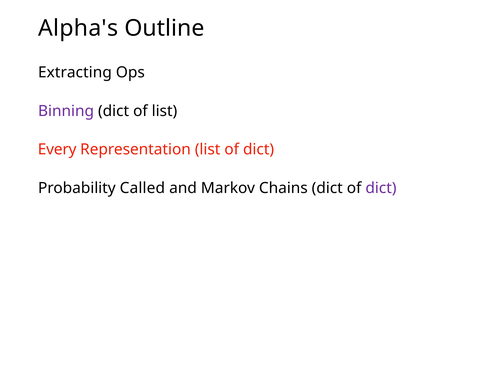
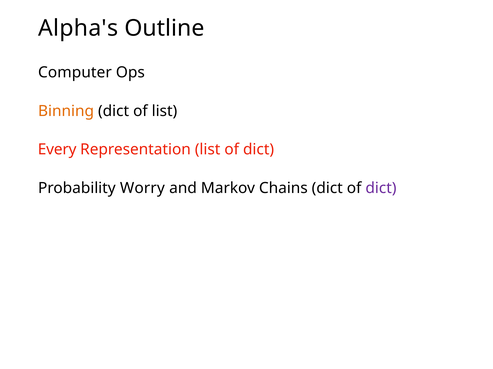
Extracting: Extracting -> Computer (75, 72)
Binning colour: purple -> orange (66, 111)
Called: Called -> Worry (142, 189)
